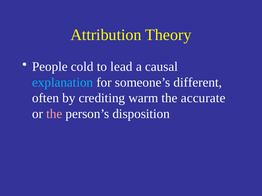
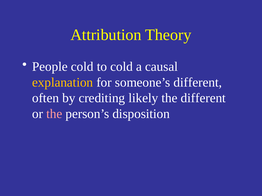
to lead: lead -> cold (122, 67)
explanation colour: light blue -> yellow (63, 83)
warm: warm -> likely (143, 98)
the accurate: accurate -> different (203, 98)
